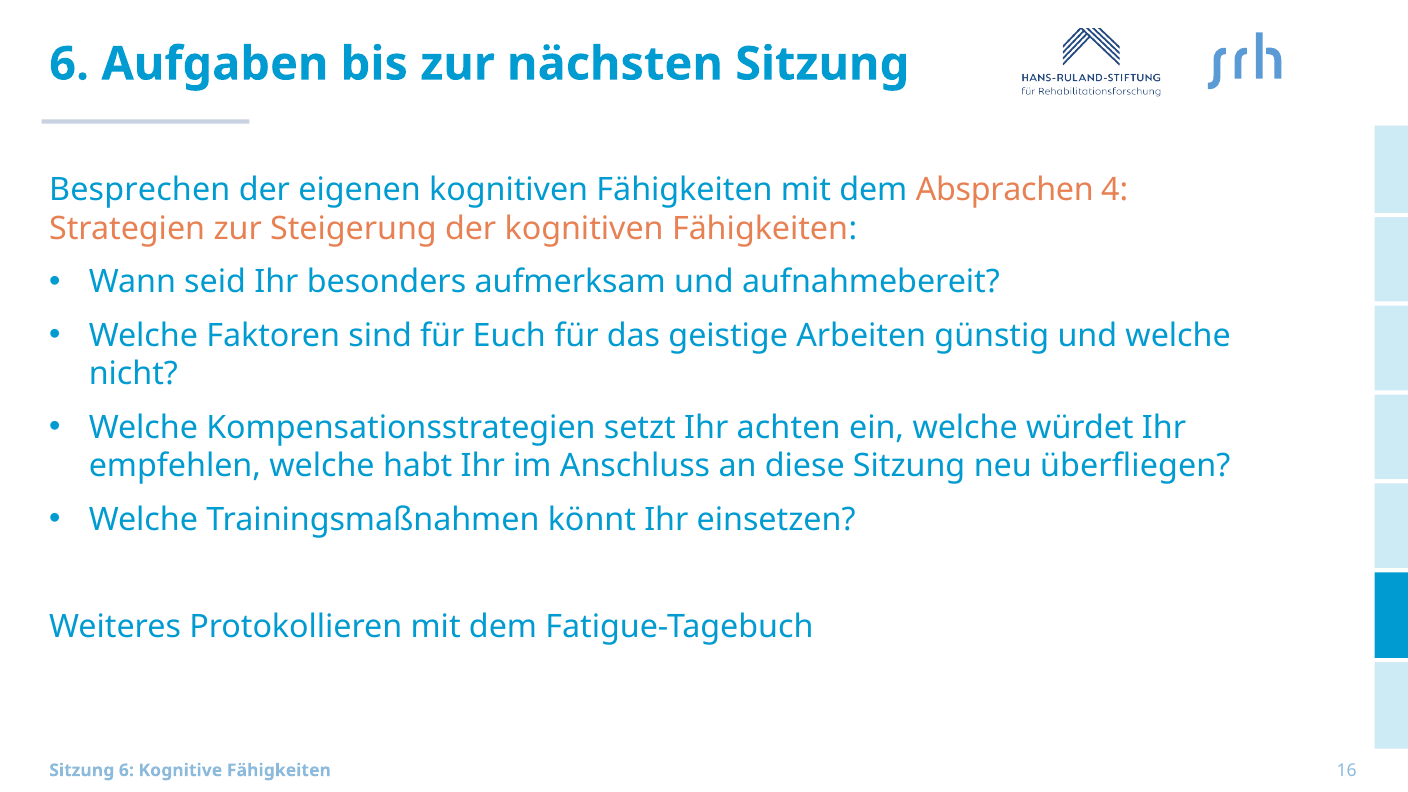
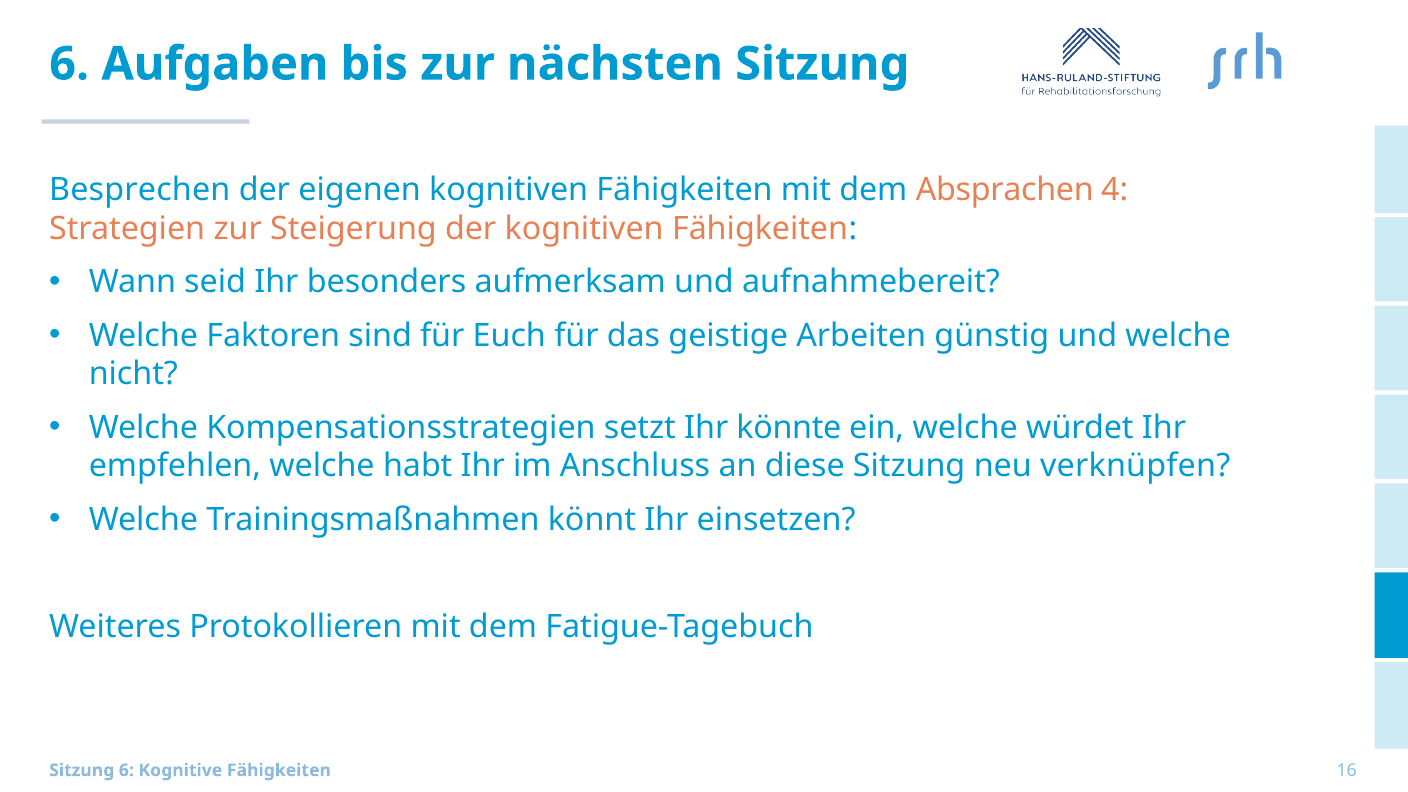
achten: achten -> könnte (789, 428)
überfliegen: überfliegen -> verknüpfen (1135, 466)
